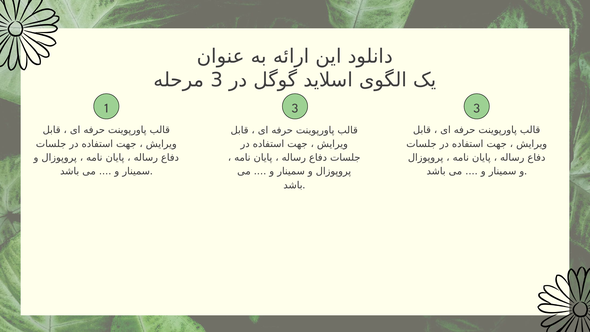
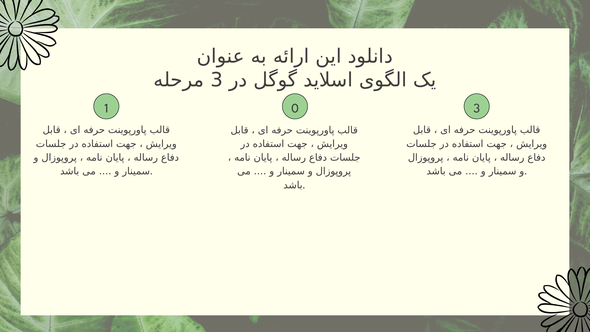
1 3: 3 -> 0 (295, 108)
